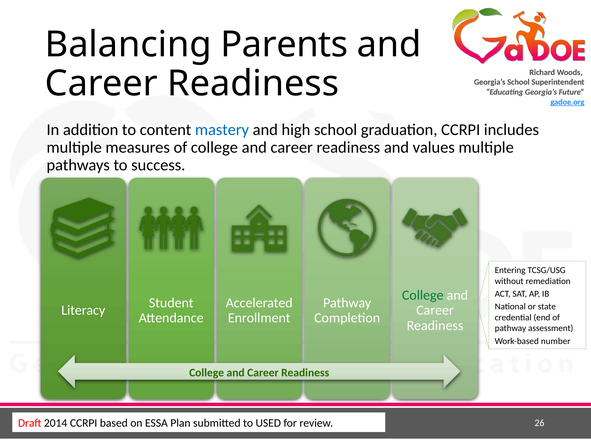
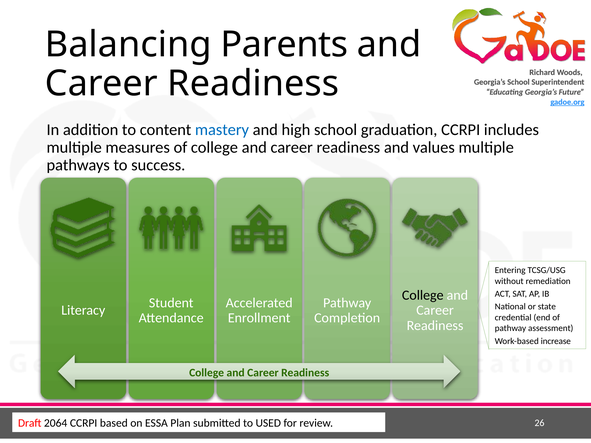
College colour: green -> black (423, 295)
number: number -> increase (556, 341)
2014: 2014 -> 2064 (56, 423)
